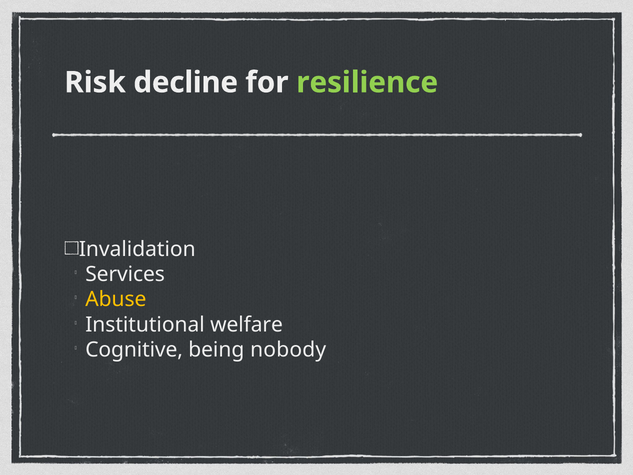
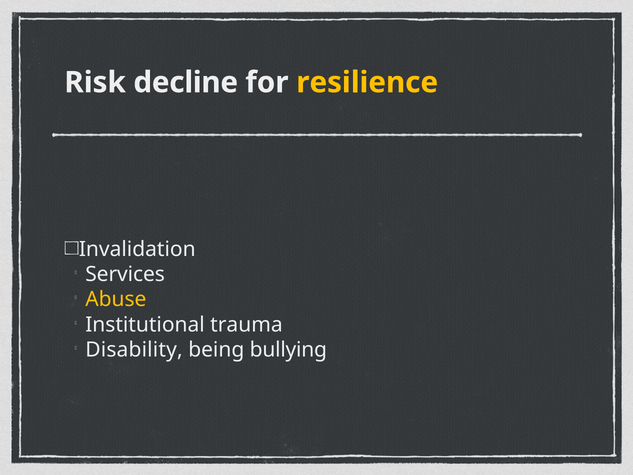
resilience colour: light green -> yellow (367, 82)
welfare: welfare -> trauma (246, 325)
Cognitive: Cognitive -> Disability (134, 350)
nobody: nobody -> bullying (288, 350)
